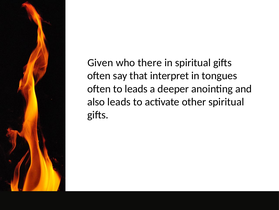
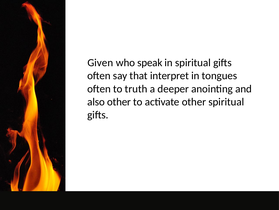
there: there -> speak (150, 62)
to leads: leads -> truth (136, 89)
also leads: leads -> other (119, 102)
